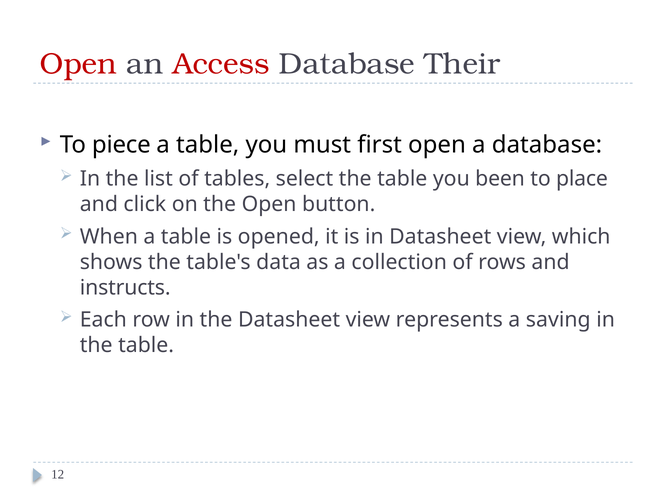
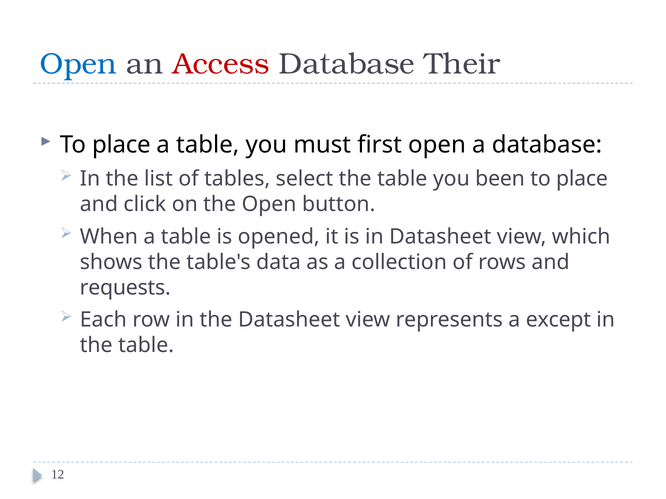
Open colour: red -> blue (78, 64)
piece: piece -> place (121, 145)
instructs: instructs -> requests (125, 288)
saving: saving -> except (558, 320)
